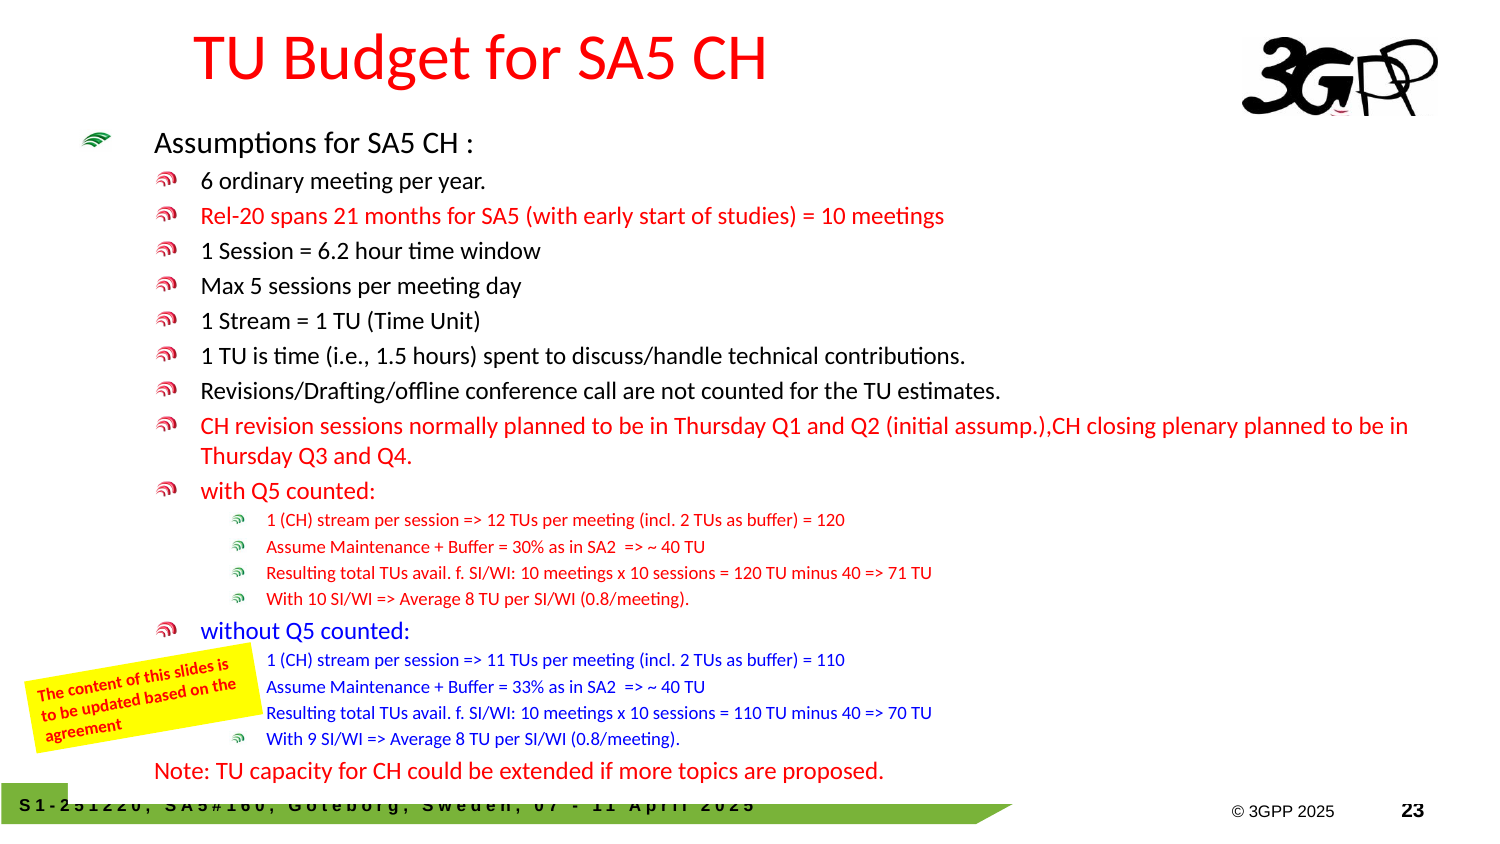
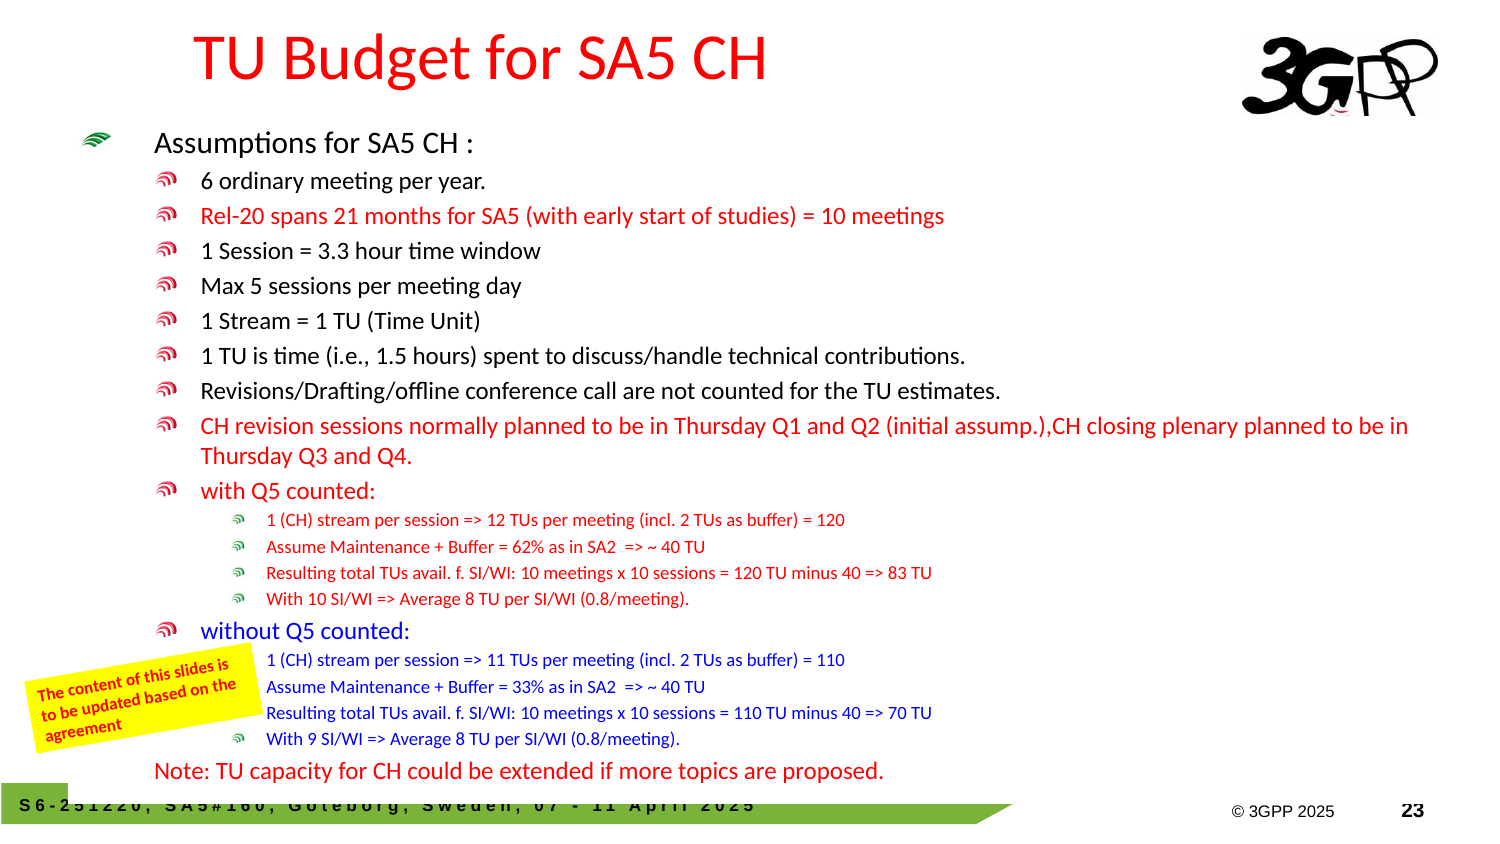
6.2: 6.2 -> 3.3 (333, 251)
30%: 30% -> 62% (528, 547)
71: 71 -> 83 (897, 573)
1: 1 -> 6 (40, 806)
